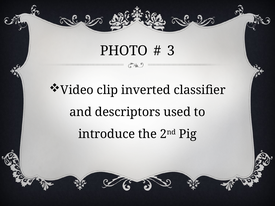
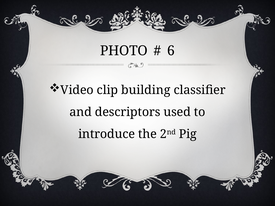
3: 3 -> 6 (171, 51)
inverted: inverted -> building (146, 90)
